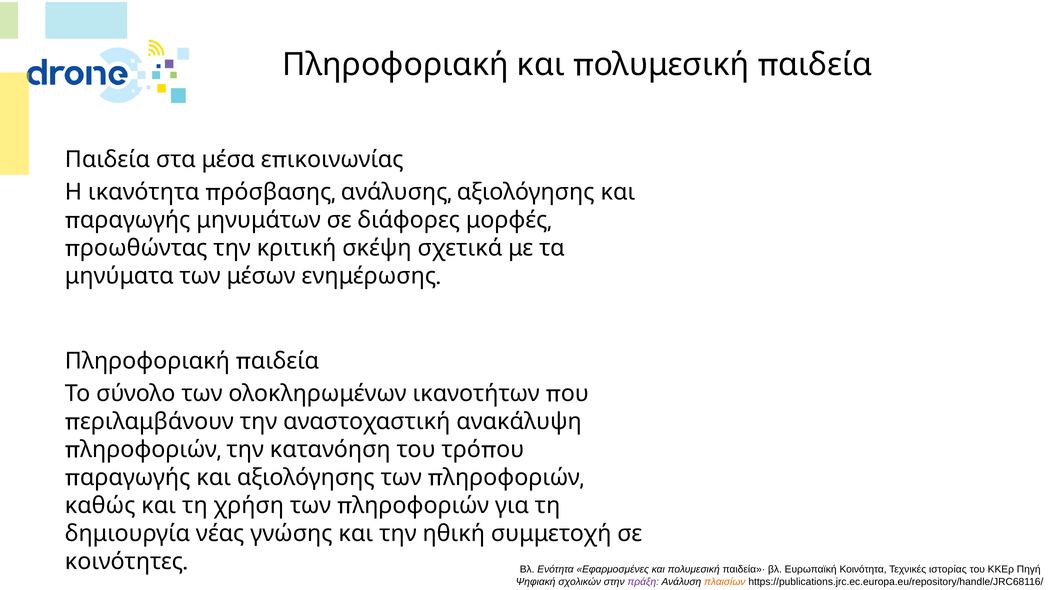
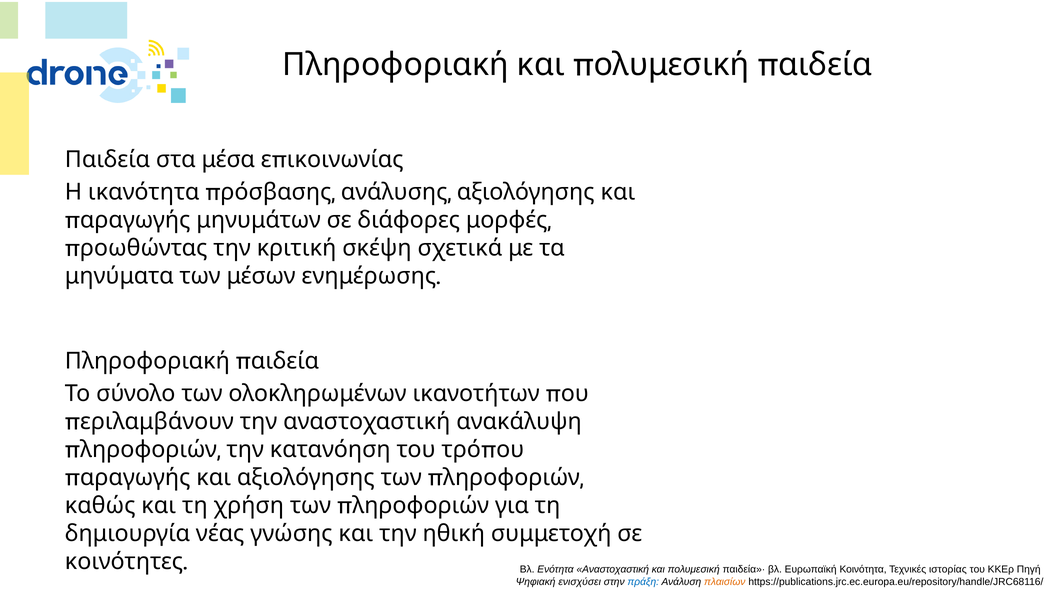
Ενότητα Εφαρμοσμένες: Εφαρμοσμένες -> Αναστοχαστική (613, 569)
σχολικών: σχολικών -> ενισχύσει (580, 582)
πράξη colour: purple -> blue (643, 582)
